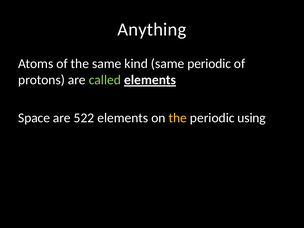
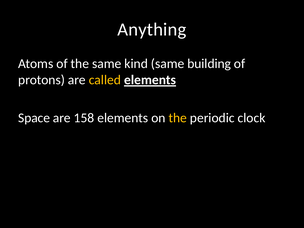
same periodic: periodic -> building (209, 64)
called colour: light green -> yellow (105, 80)
522: 522 -> 158 (84, 118)
using: using -> clock (252, 118)
